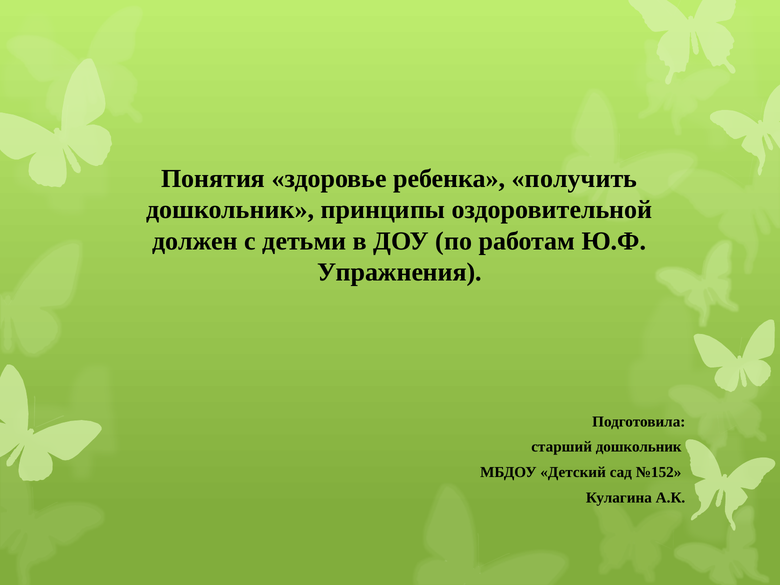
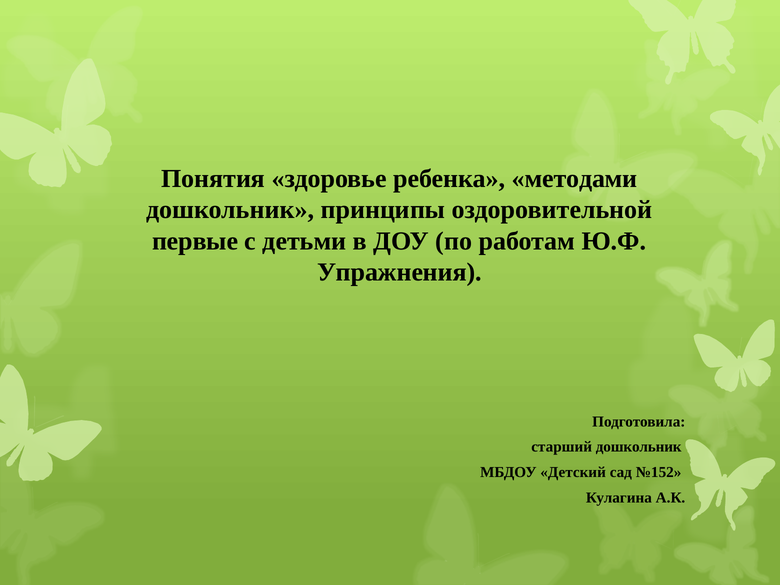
получить: получить -> методами (575, 179)
должен: должен -> первые (195, 241)
